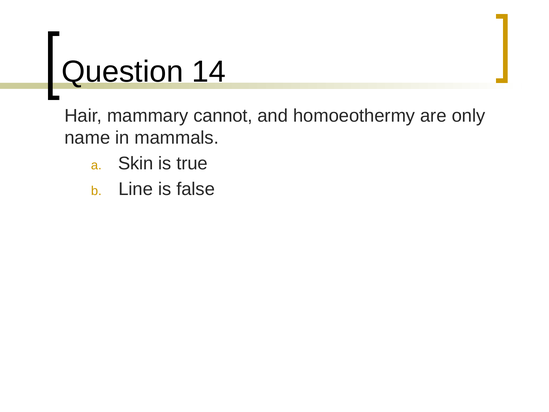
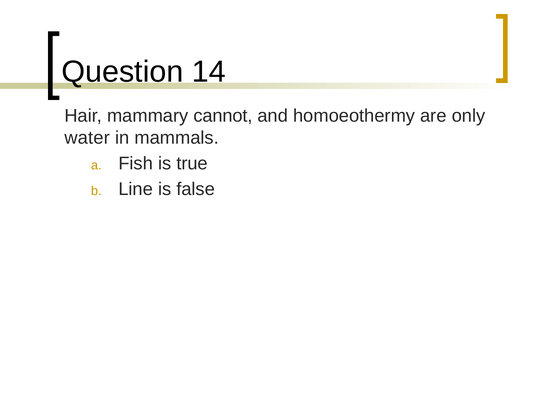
name: name -> water (87, 138)
Skin: Skin -> Fish (136, 163)
